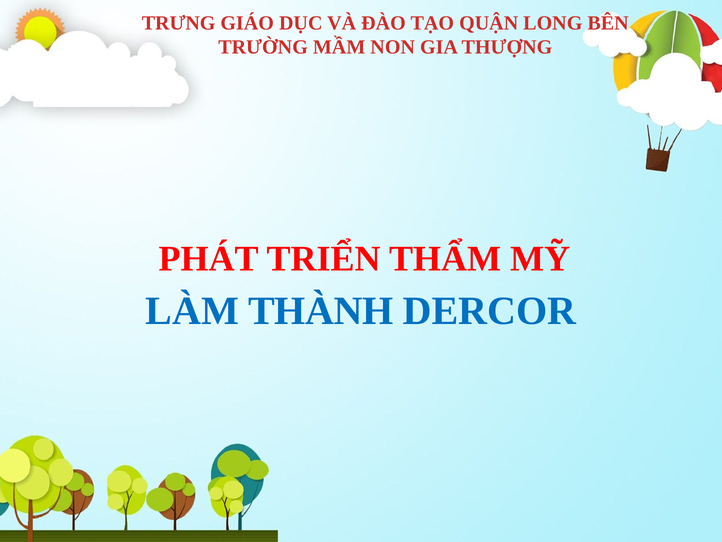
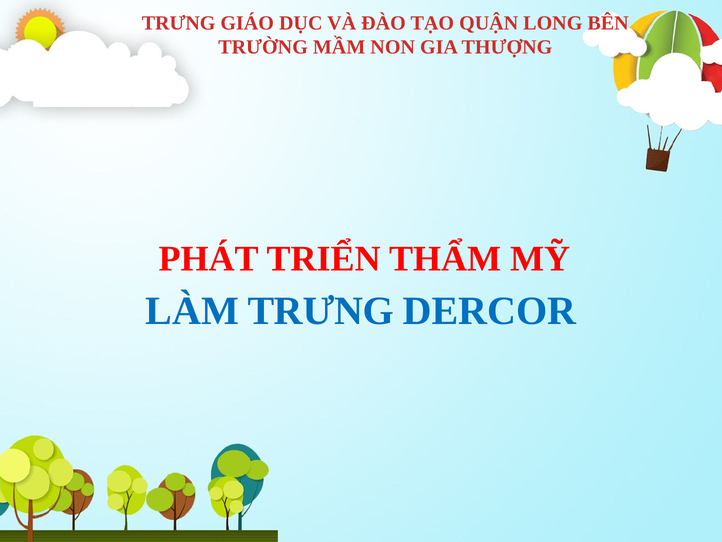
LÀM THÀNH: THÀNH -> TRƯNG (321, 311)
